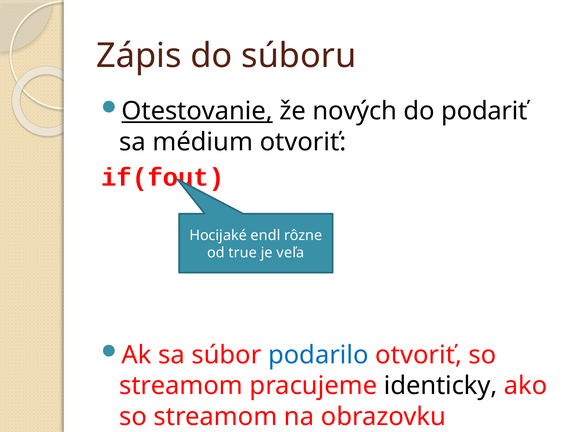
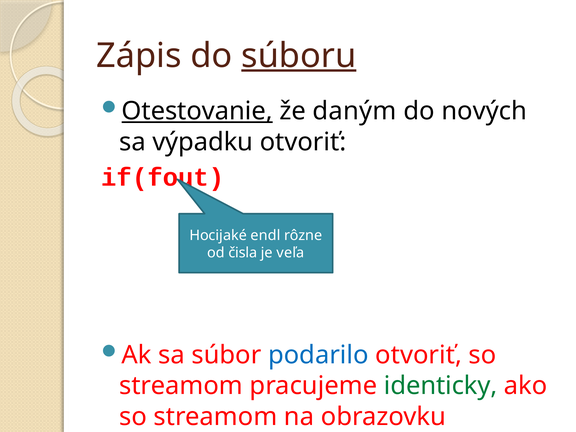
súboru underline: none -> present (299, 56)
nových: nových -> daným (355, 111)
podariť: podariť -> nových (484, 111)
médium: médium -> výpadku (203, 142)
true: true -> čisla (243, 253)
identicky colour: black -> green (441, 386)
